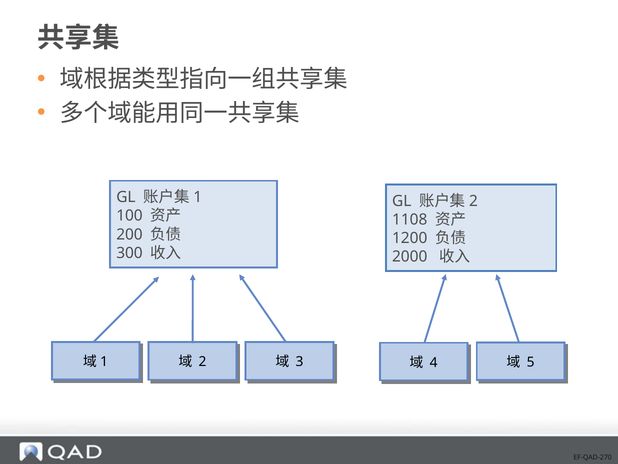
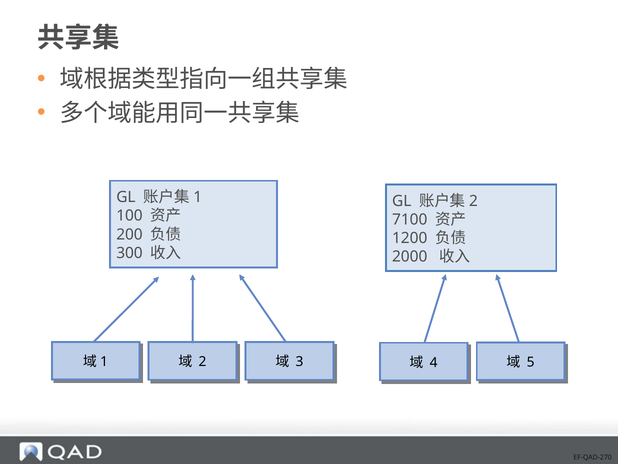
1108: 1108 -> 7100 (410, 219)
